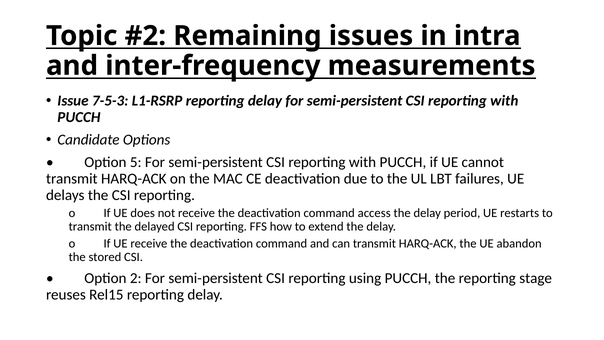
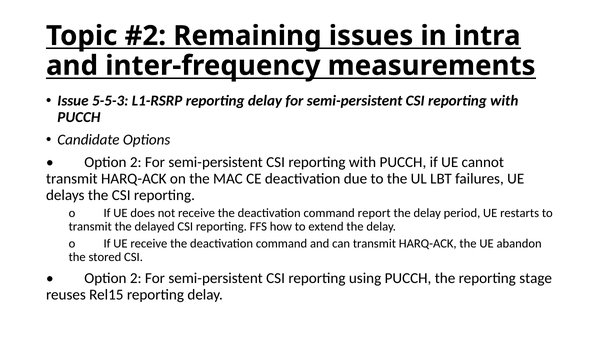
7-5-3: 7-5-3 -> 5-5-3 (110, 101)
5: 5 -> 2 (136, 162)
access: access -> report (374, 213)
